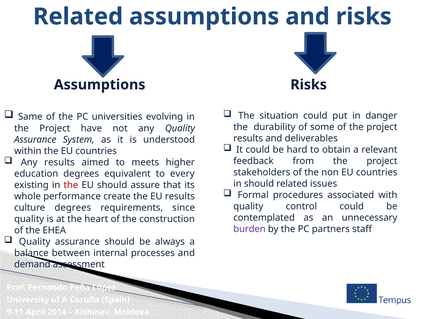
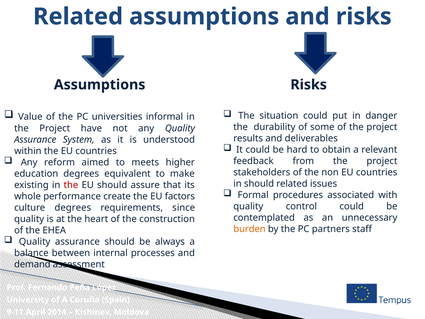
Same: Same -> Value (30, 117)
evolving: evolving -> informal (165, 117)
Any results: results -> reform (60, 162)
every: every -> make (182, 174)
EU results: results -> factors (180, 196)
burden colour: purple -> orange (249, 229)
